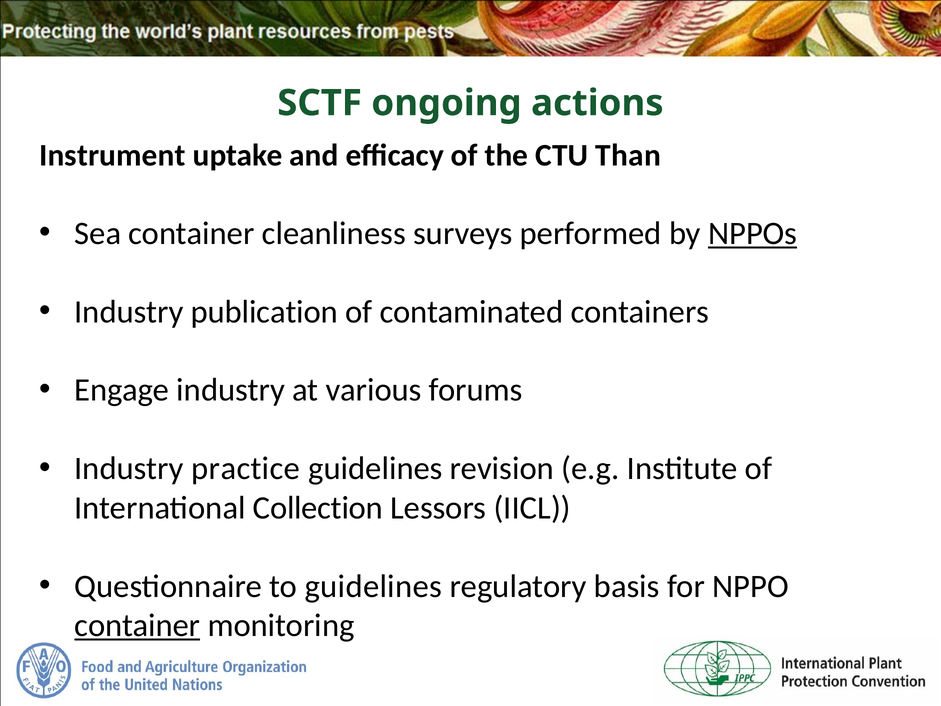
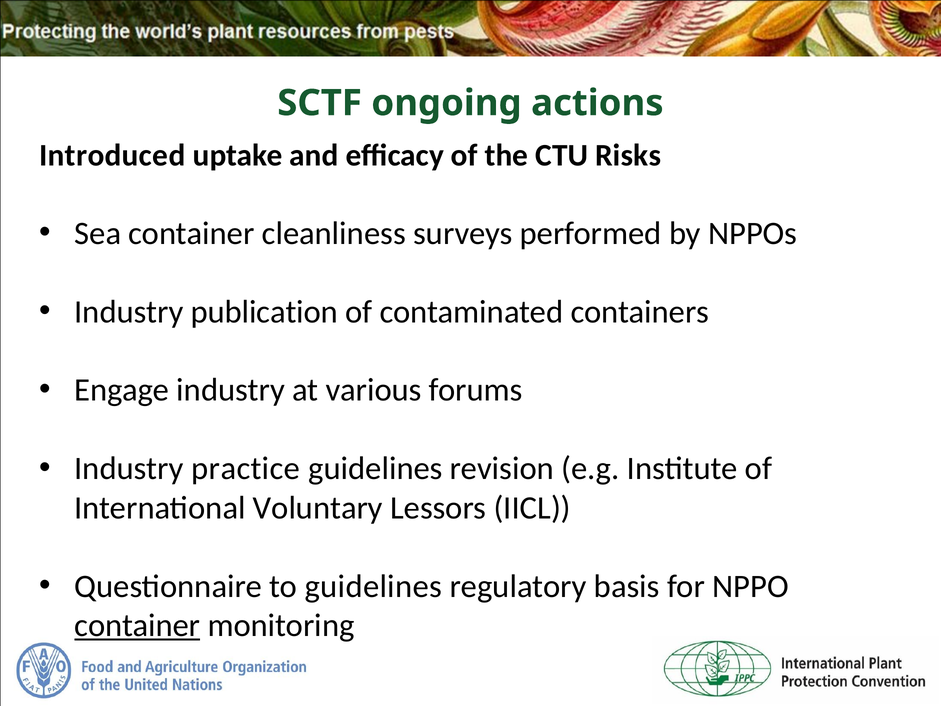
Instrument: Instrument -> Introduced (112, 156)
Than: Than -> Risks (628, 156)
NPPOs underline: present -> none (753, 233)
Collection: Collection -> Voluntary (318, 508)
